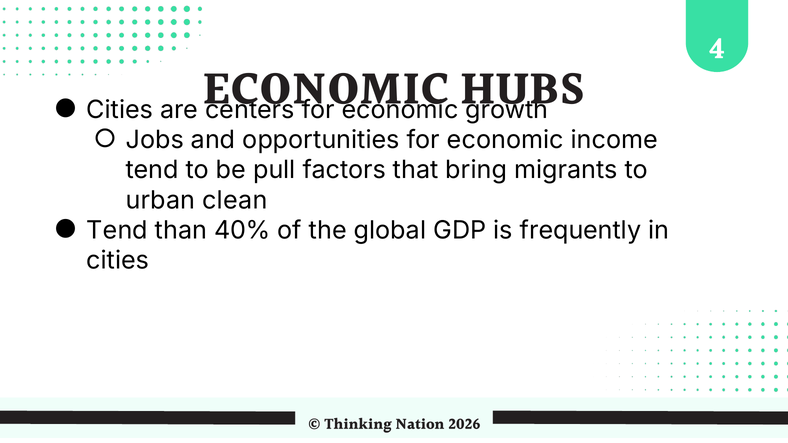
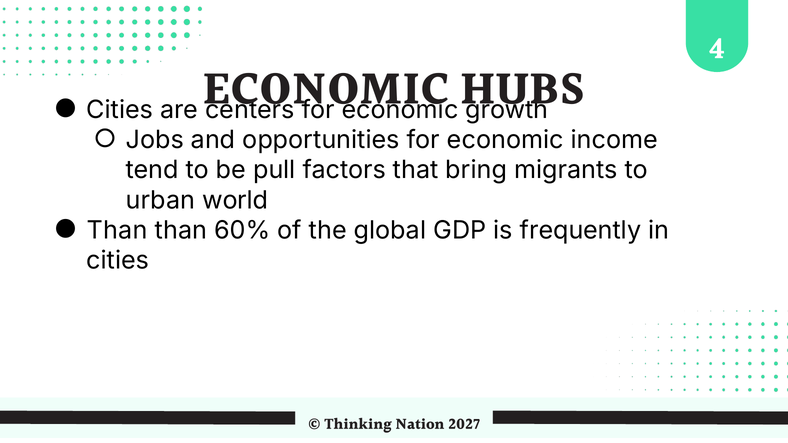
clean: clean -> world (235, 200)
Tend: Tend -> Than (117, 231)
40%: 40% -> 60% (242, 231)
2026: 2026 -> 2027 (464, 425)
